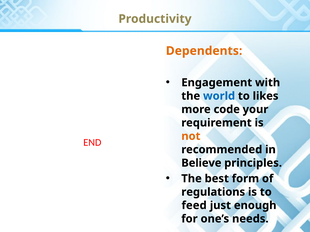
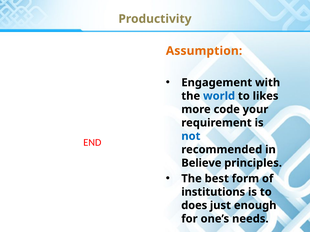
Dependents: Dependents -> Assumption (204, 51)
not colour: orange -> blue (191, 136)
regulations: regulations -> institutions (213, 192)
feed: feed -> does (194, 206)
